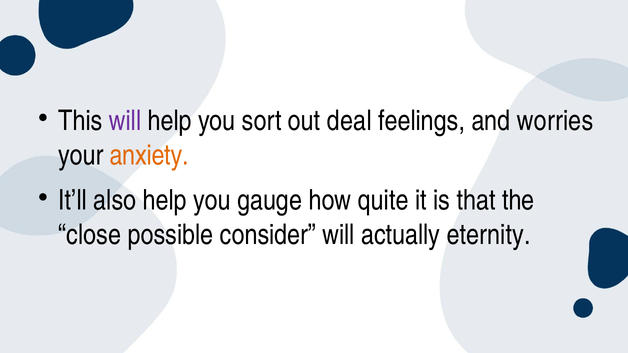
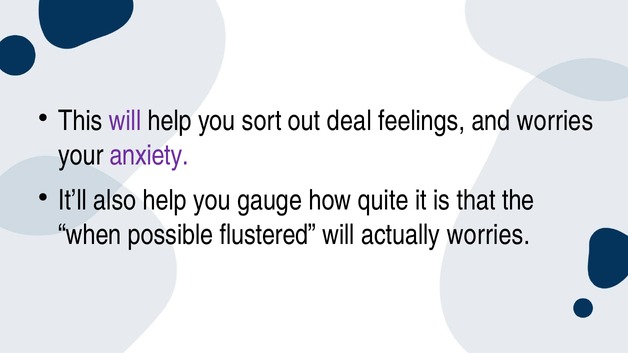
anxiety colour: orange -> purple (149, 155)
close: close -> when (90, 235)
consider: consider -> flustered (268, 235)
actually eternity: eternity -> worries (489, 235)
